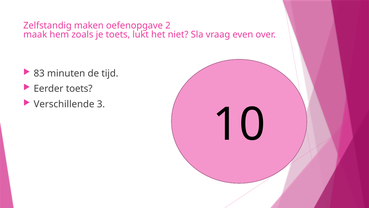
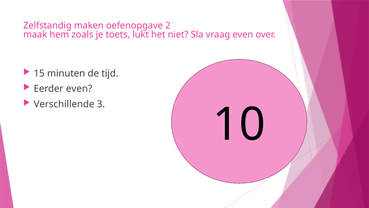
83: 83 -> 15 (39, 73)
Eerder toets: toets -> even (79, 89)
